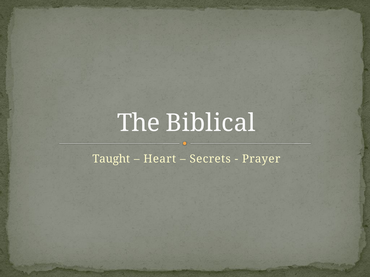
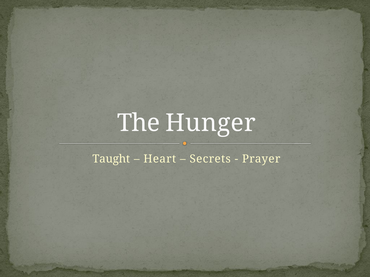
Biblical: Biblical -> Hunger (211, 123)
